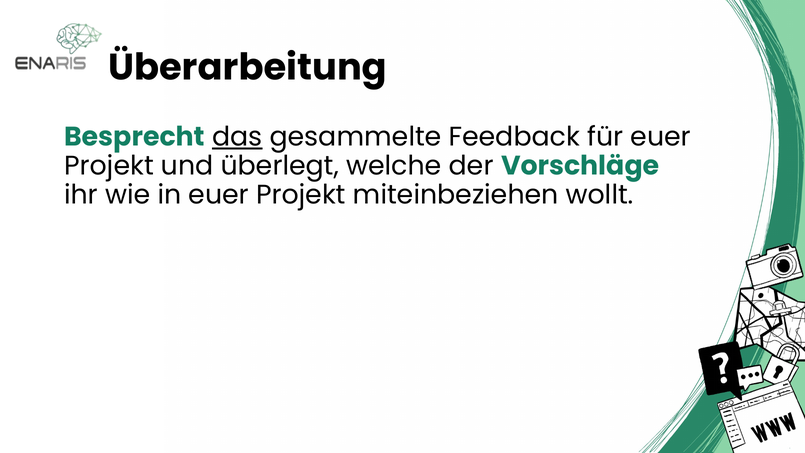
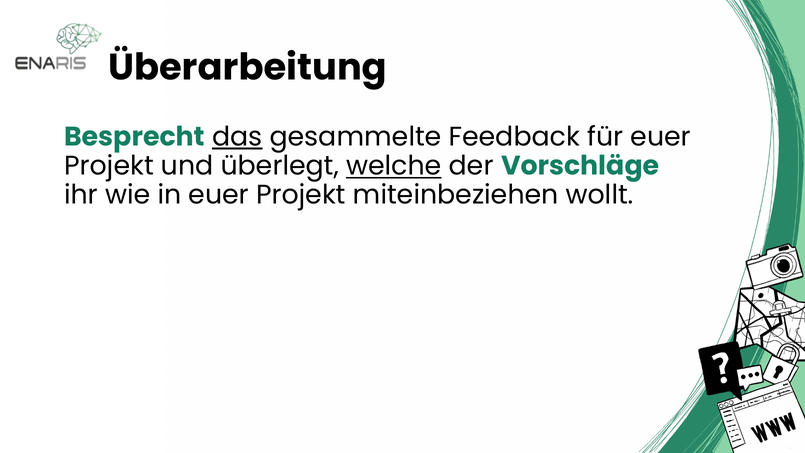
welche underline: none -> present (394, 166)
